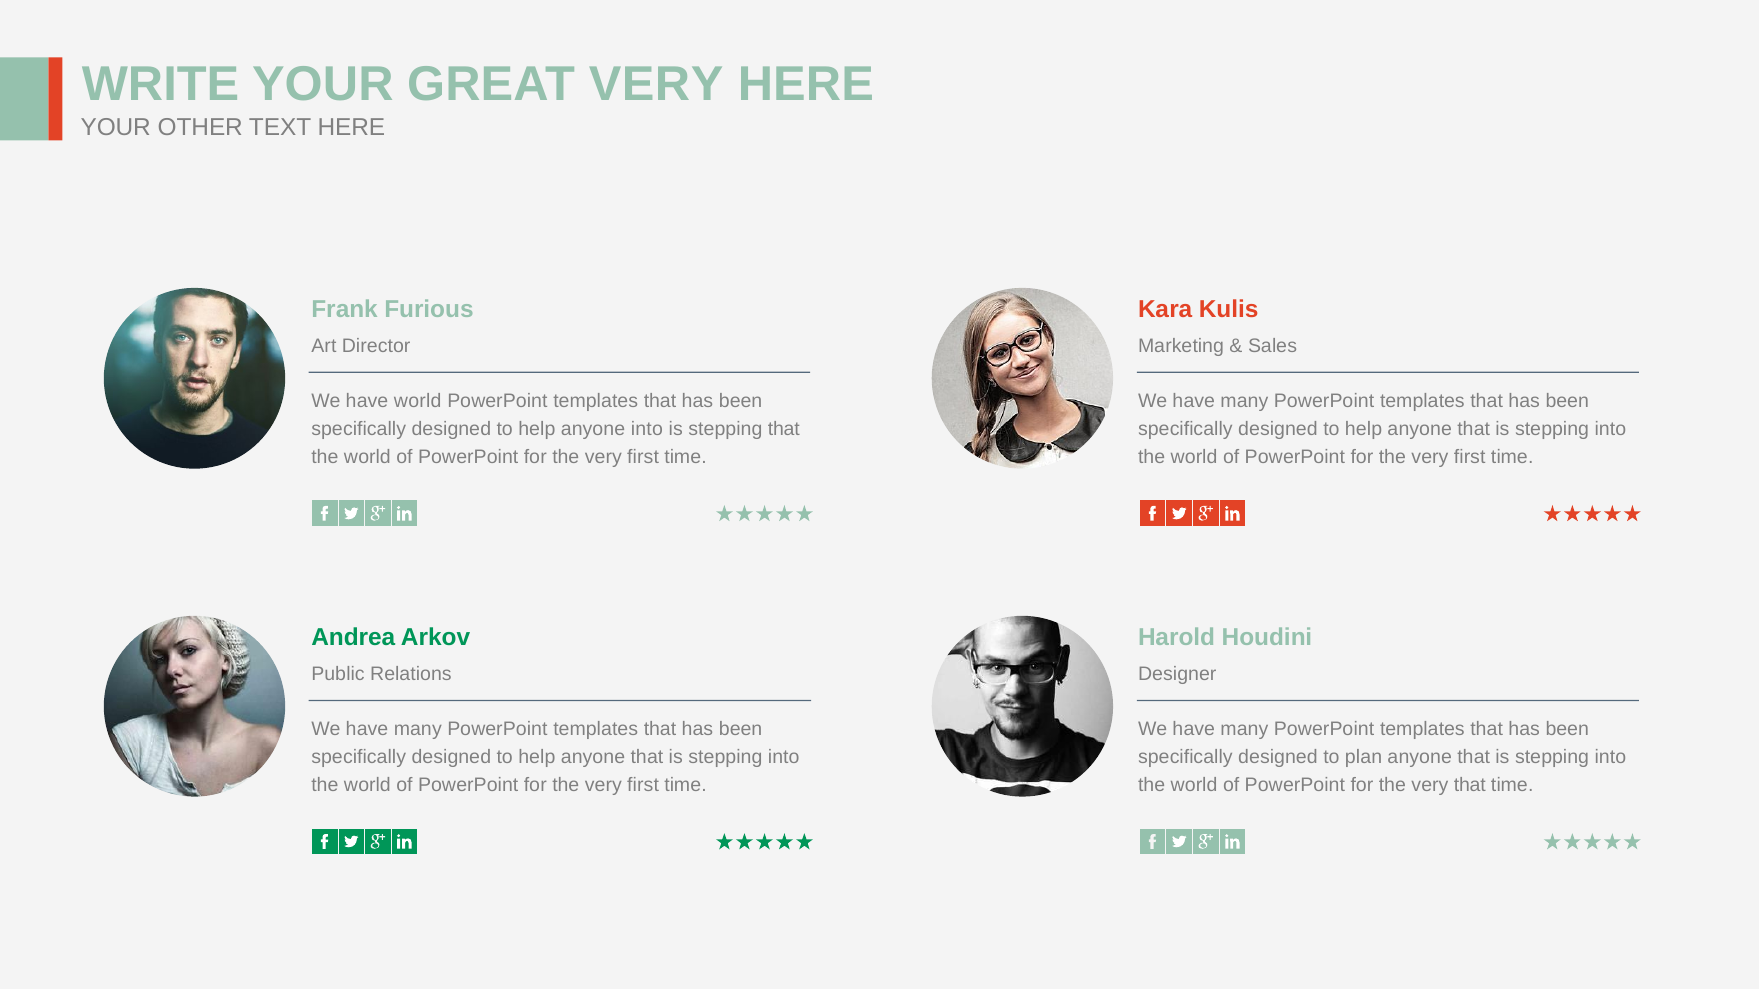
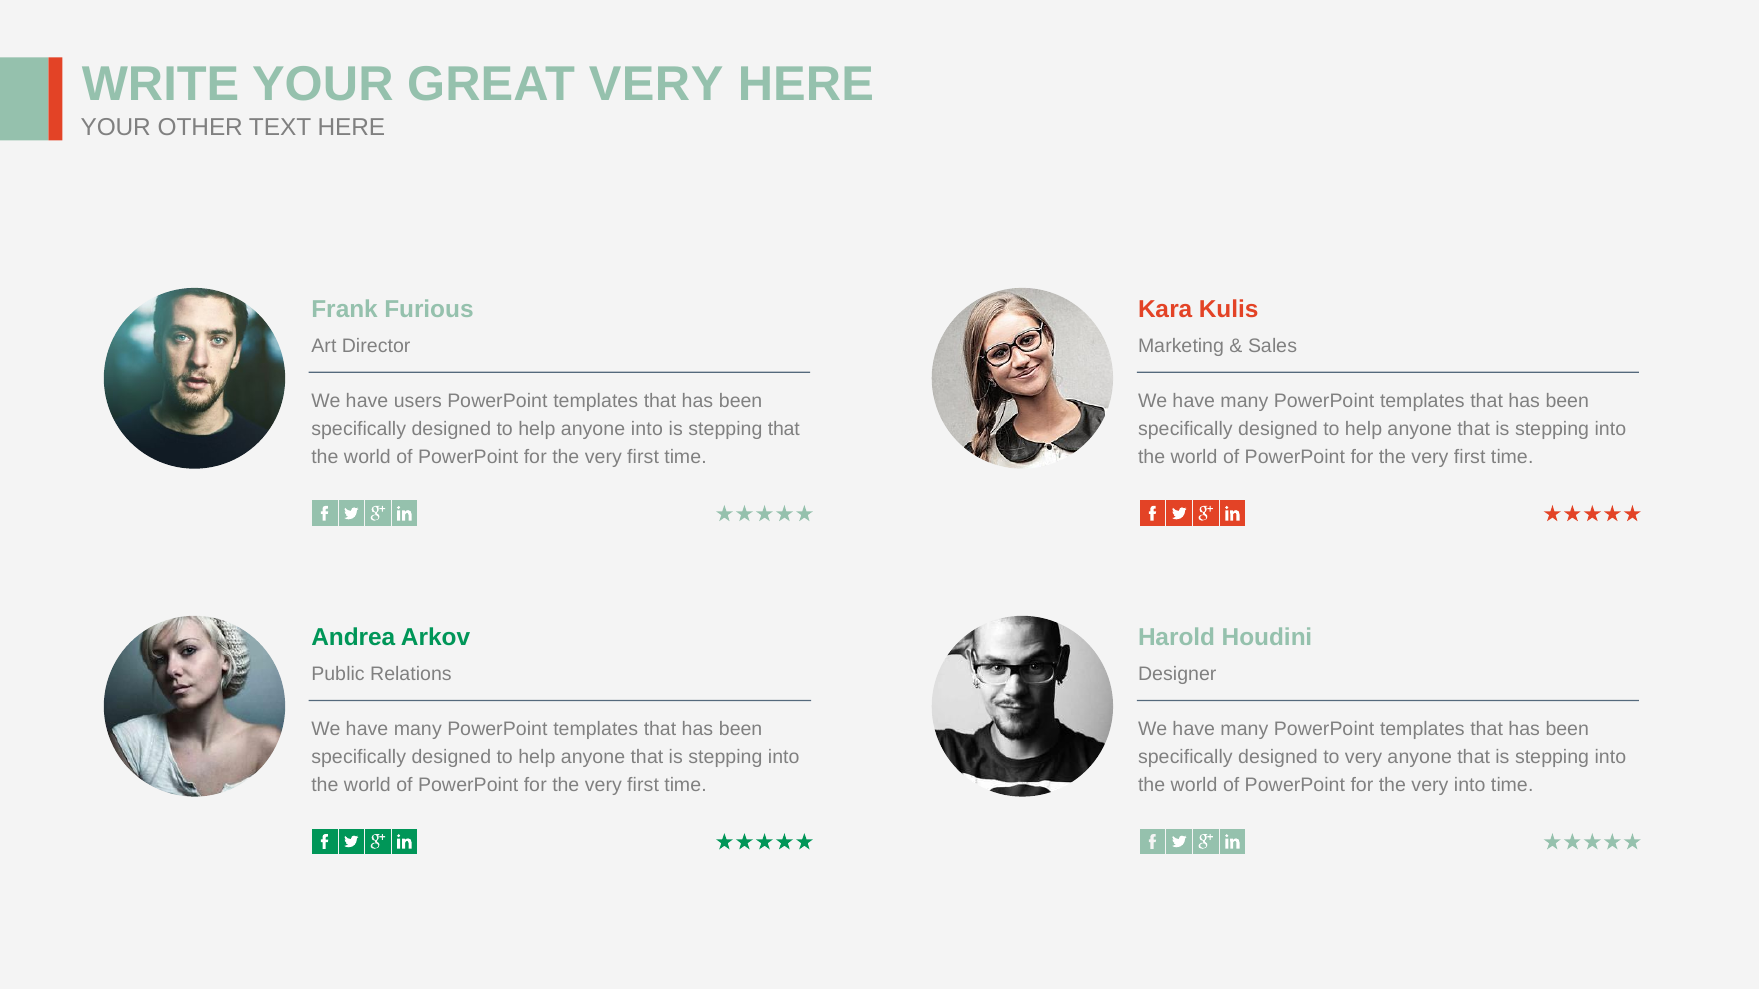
have world: world -> users (418, 401)
to plan: plan -> very (1364, 757)
very that: that -> into (1470, 785)
